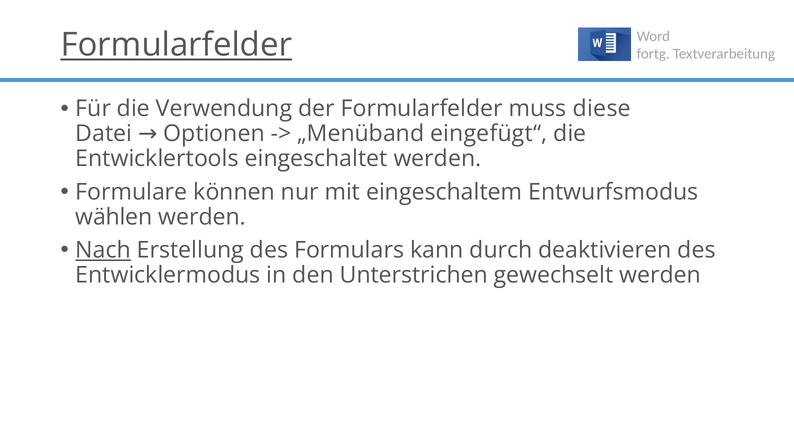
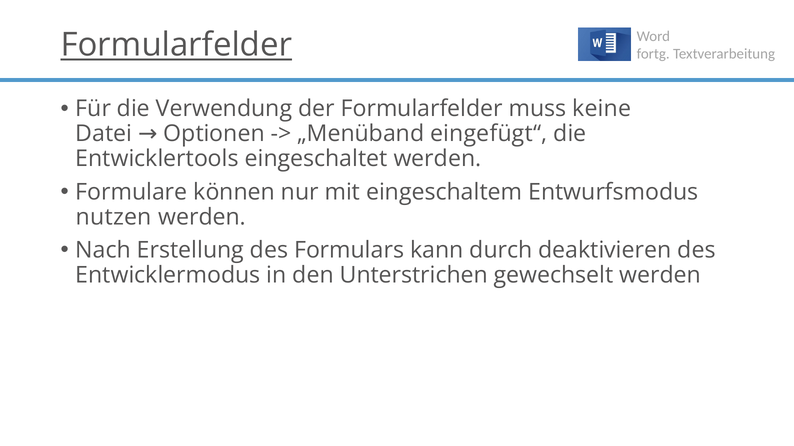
diese: diese -> keine (602, 109)
wählen: wählen -> nutzen (114, 217)
Nach underline: present -> none (103, 251)
